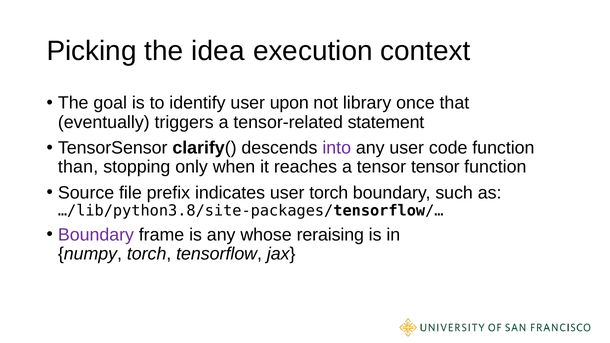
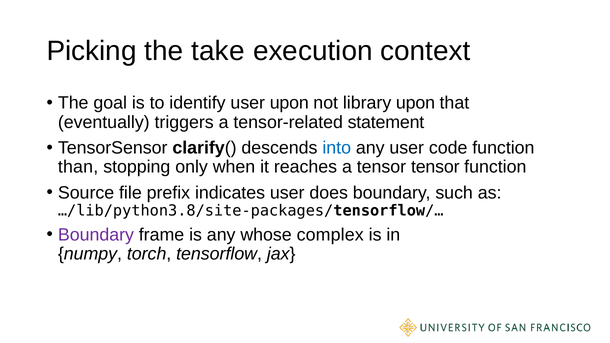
idea: idea -> take (218, 51)
library once: once -> upon (416, 103)
into colour: purple -> blue (337, 148)
user torch: torch -> does (329, 193)
reraising: reraising -> complex (330, 235)
